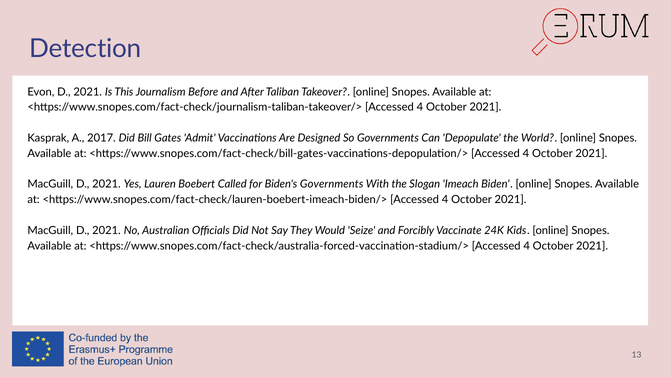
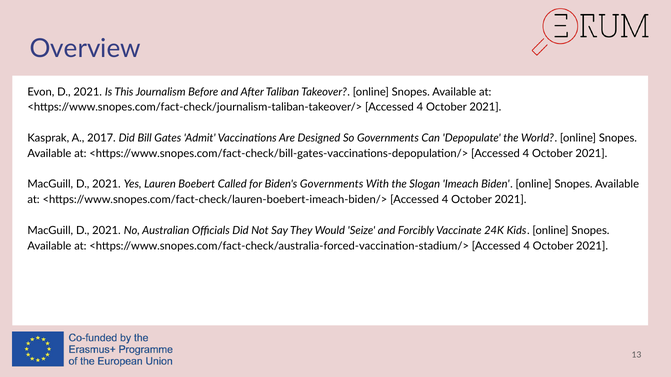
Detection: Detection -> Overview (85, 49)
